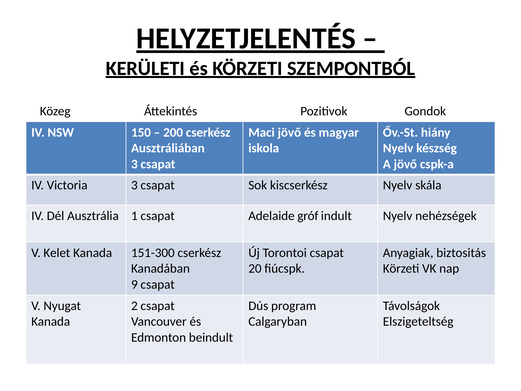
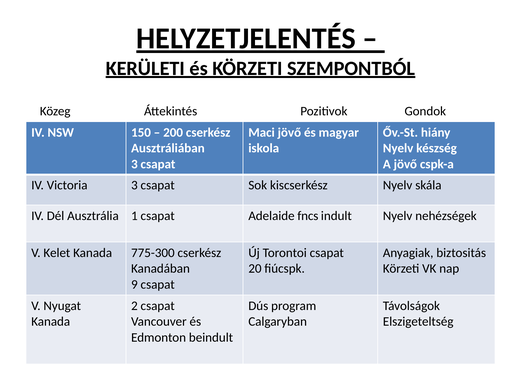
gróf: gróf -> fncs (308, 216)
151-300: 151-300 -> 775-300 (153, 253)
